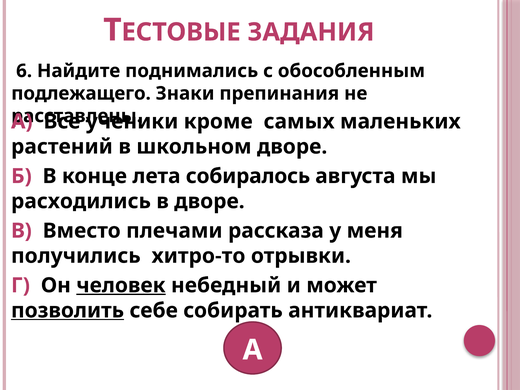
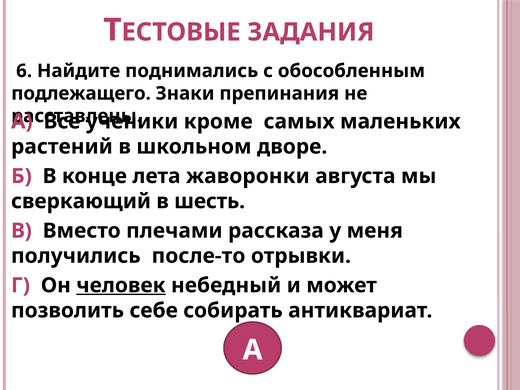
собиралось: собиралось -> жаворонки (248, 176)
расходились: расходились -> сверкающий (81, 201)
в дворе: дворе -> шесть (210, 201)
хитро-то: хитро-то -> после-то (198, 256)
позволить underline: present -> none (68, 311)
